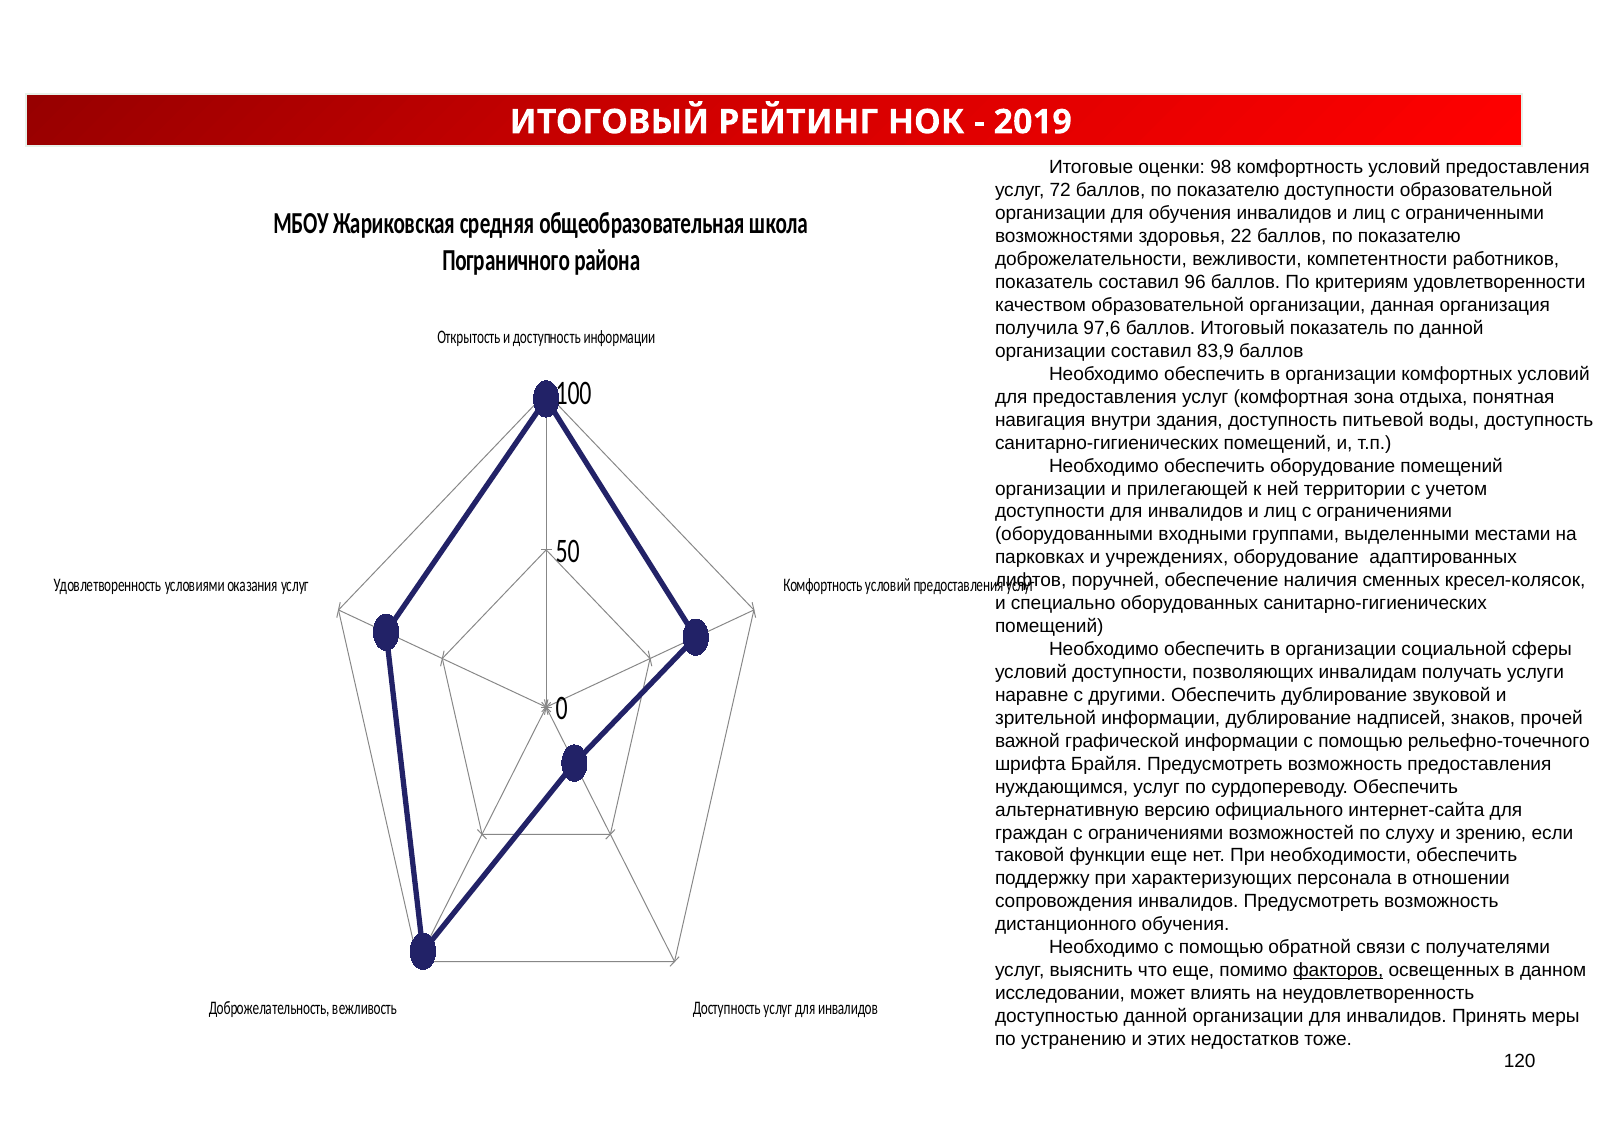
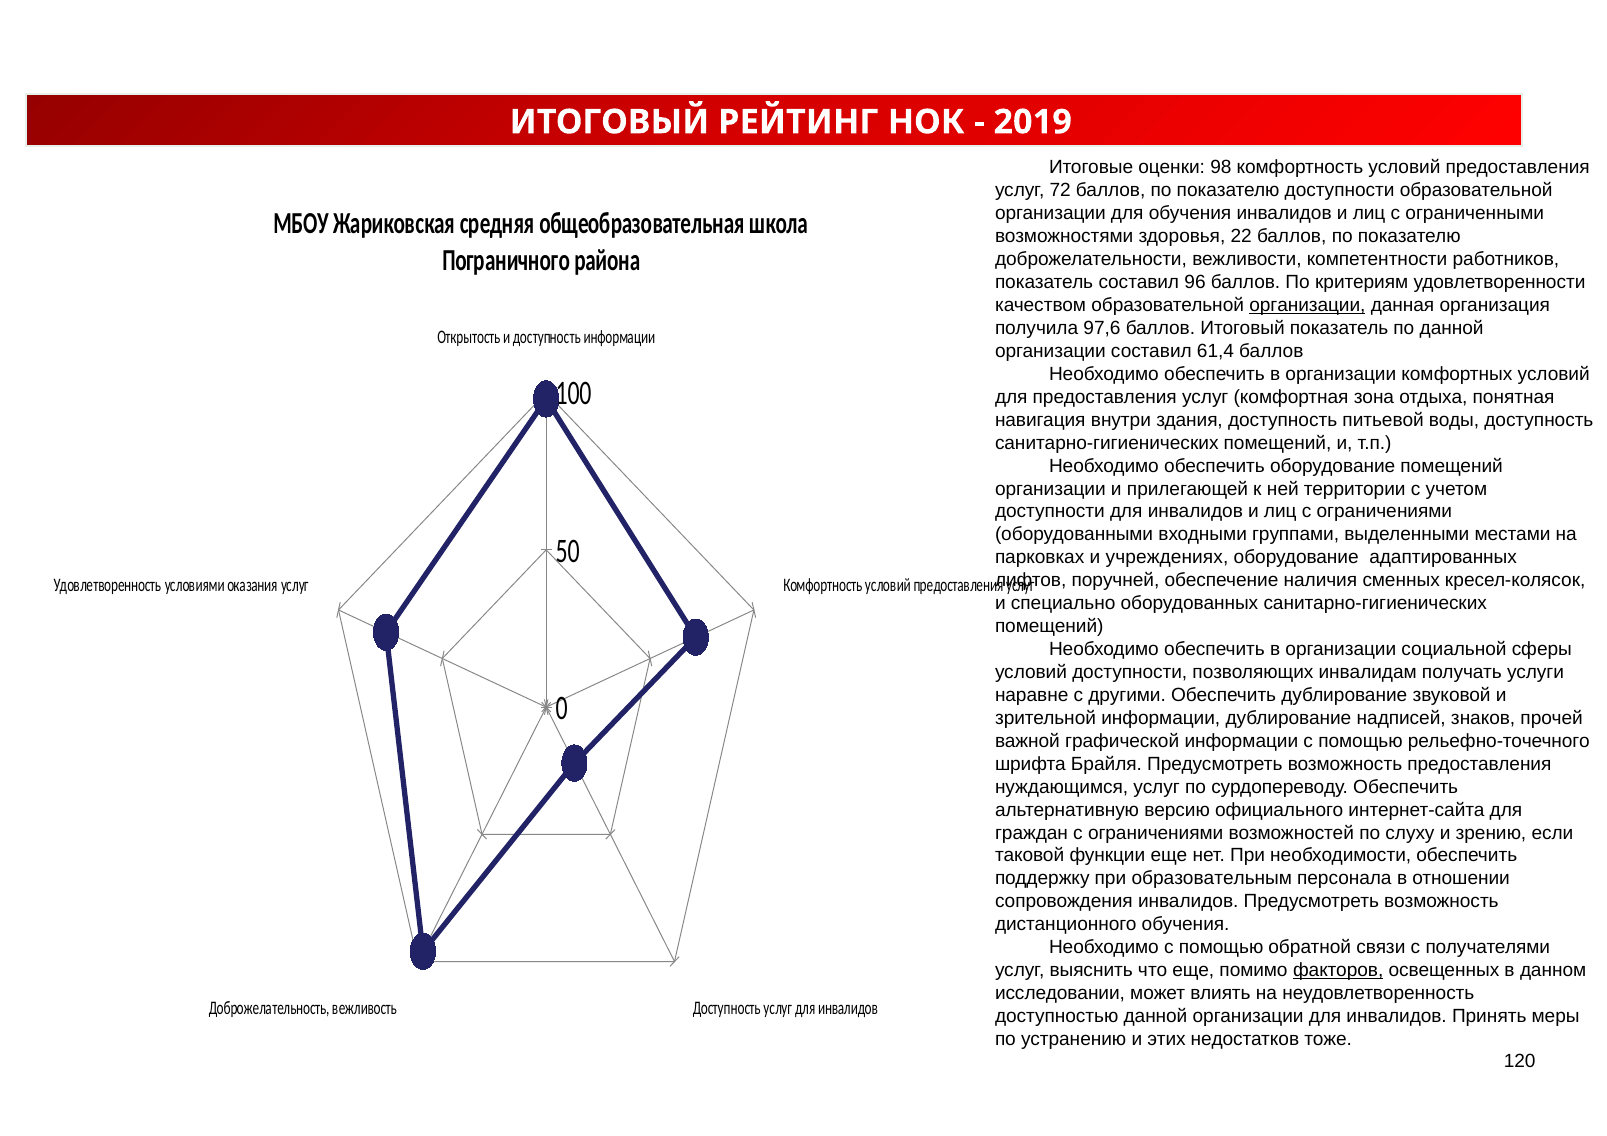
организации underline: none -> present (1307, 305)
83,9: 83,9 -> 61,4 (1215, 351)
характеризующих: характеризующих -> образовательным (1212, 879)
